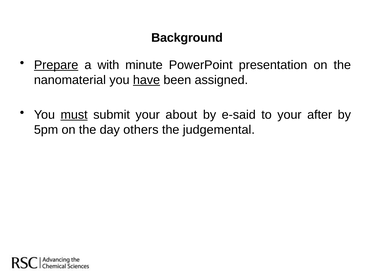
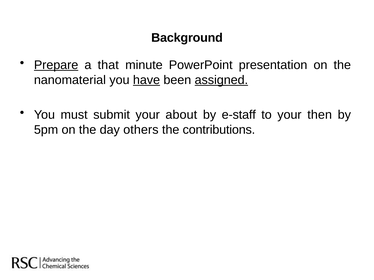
with: with -> that (108, 65)
assigned underline: none -> present (221, 80)
must underline: present -> none (74, 115)
e-said: e-said -> e-staff (239, 115)
after: after -> then (320, 115)
judgemental: judgemental -> contributions (219, 130)
